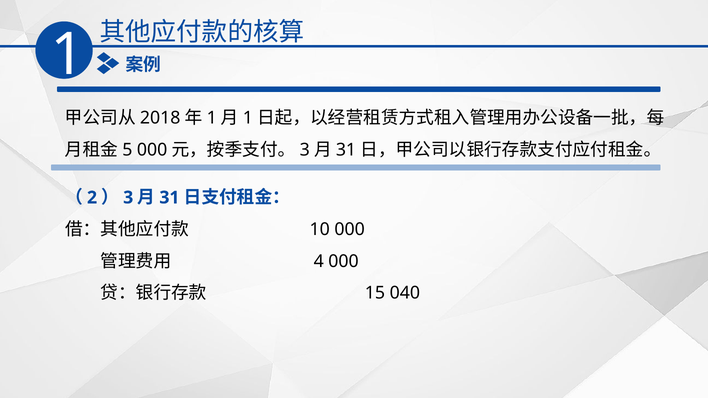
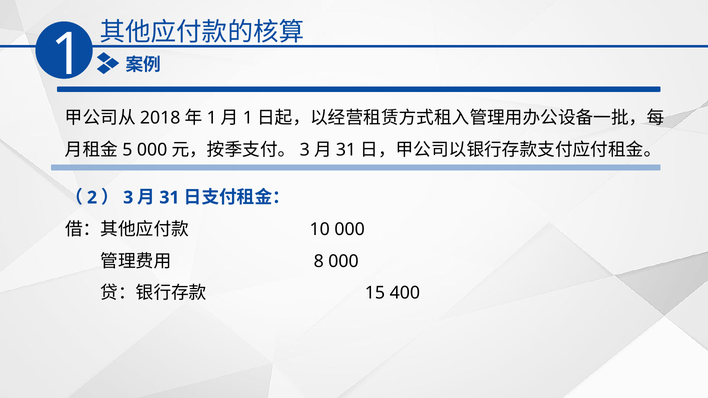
4: 4 -> 8 (319, 261)
040: 040 -> 400 (405, 293)
